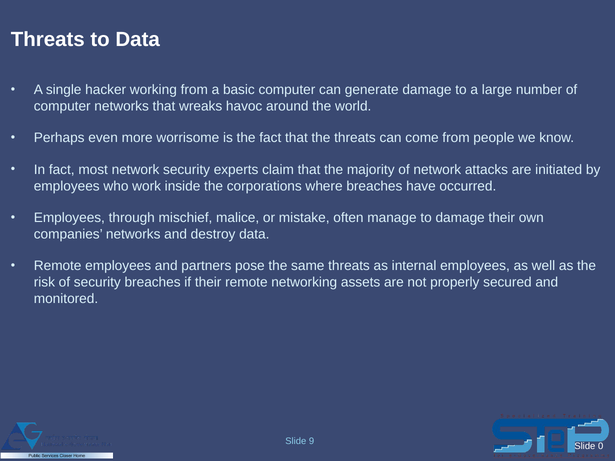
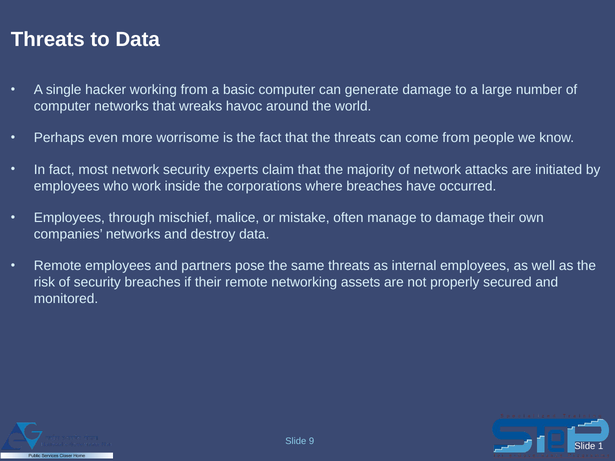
0: 0 -> 1 (601, 446)
